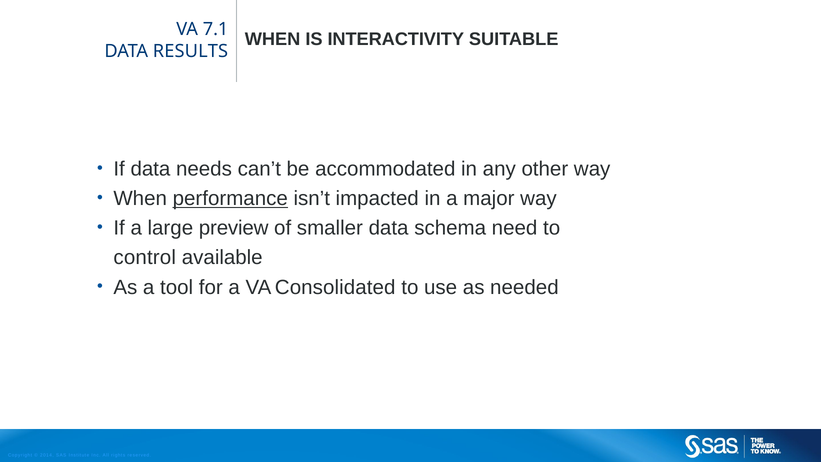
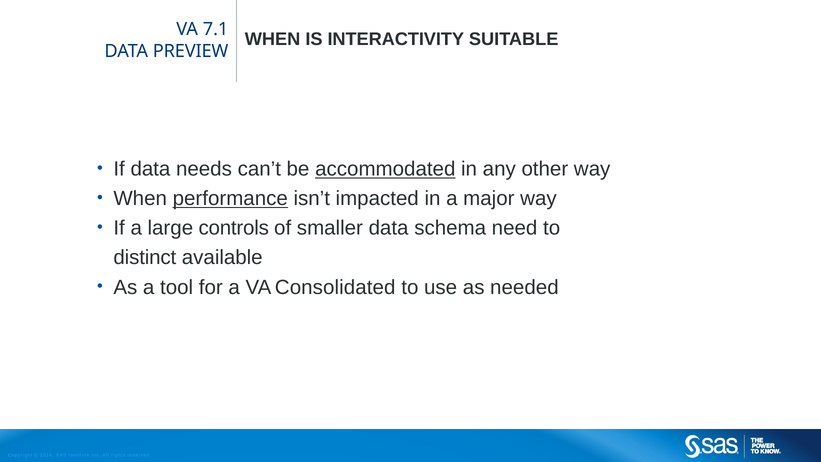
RESULTS: RESULTS -> PREVIEW (191, 51)
accommodated underline: none -> present (385, 169)
preview: preview -> controls (234, 228)
control: control -> distinct (145, 258)
